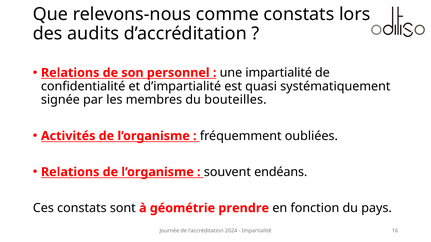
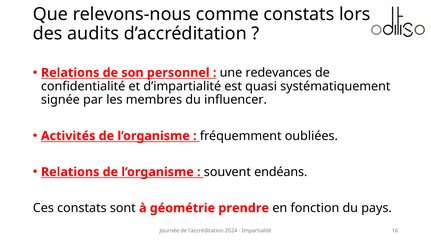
une impartialité: impartialité -> redevances (279, 73)
bouteilles: bouteilles -> influencer (236, 100)
